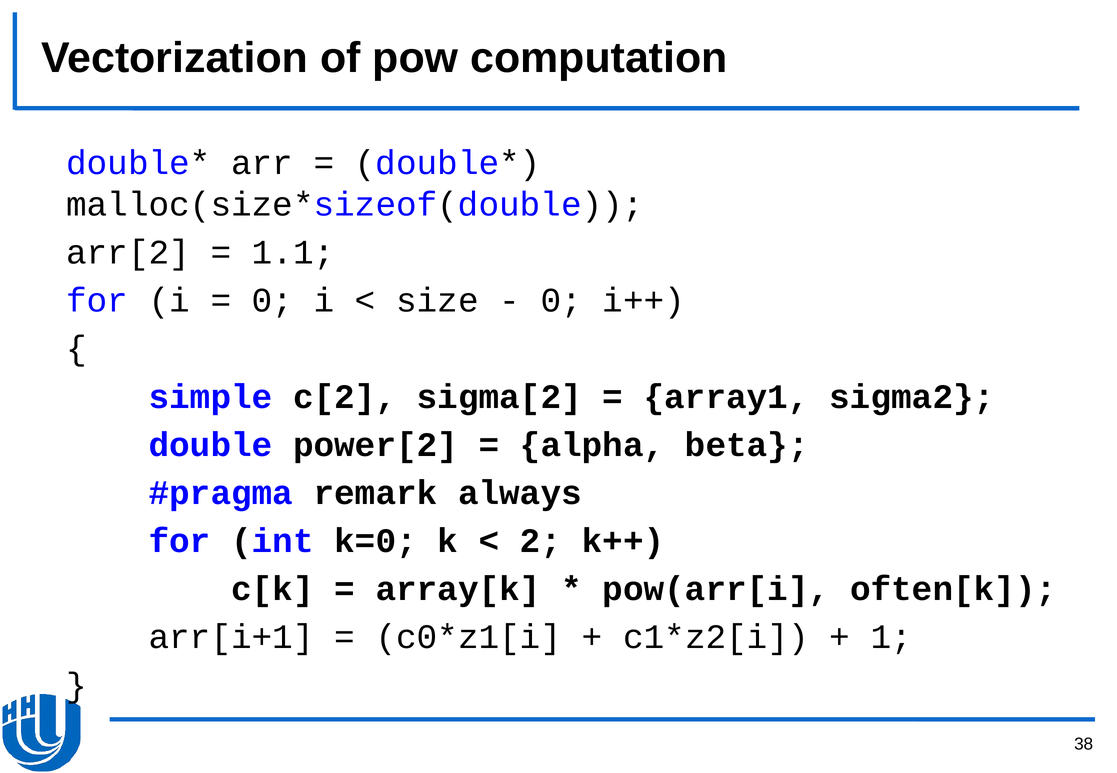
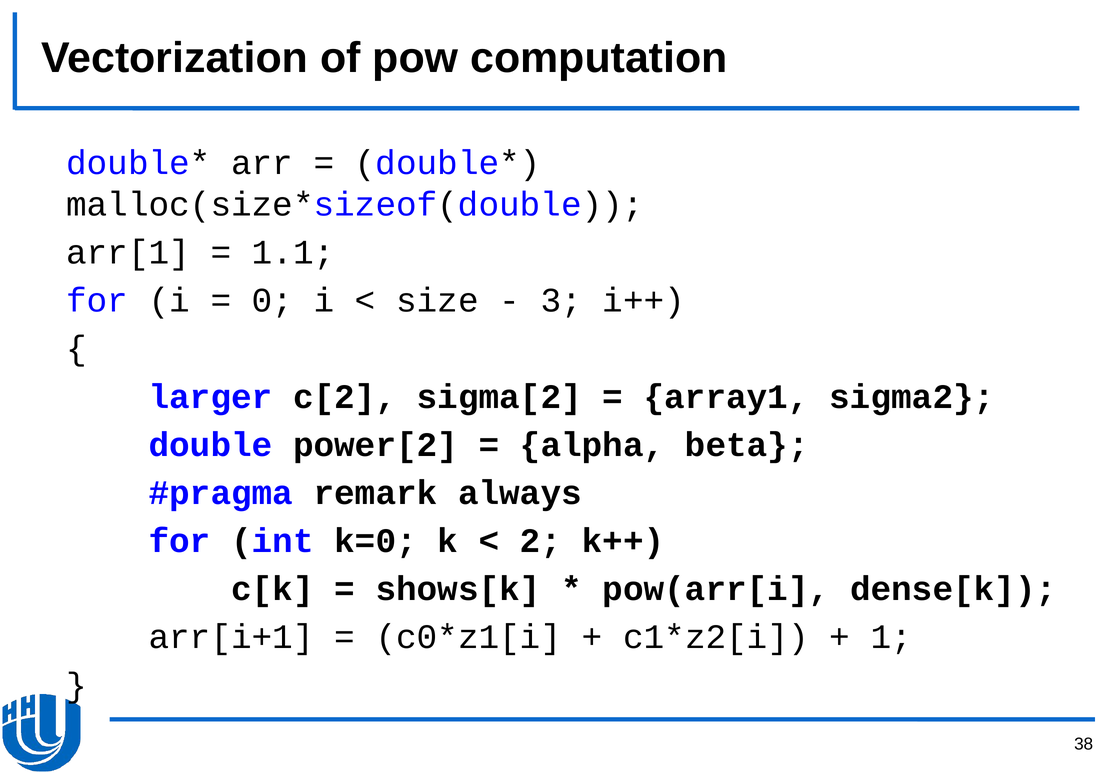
arr[2: arr[2 -> arr[1 (128, 253)
0: 0 -> 3 (561, 301)
simple: simple -> larger (211, 397)
array[k: array[k -> shows[k (458, 589)
often[k: often[k -> dense[k (953, 589)
